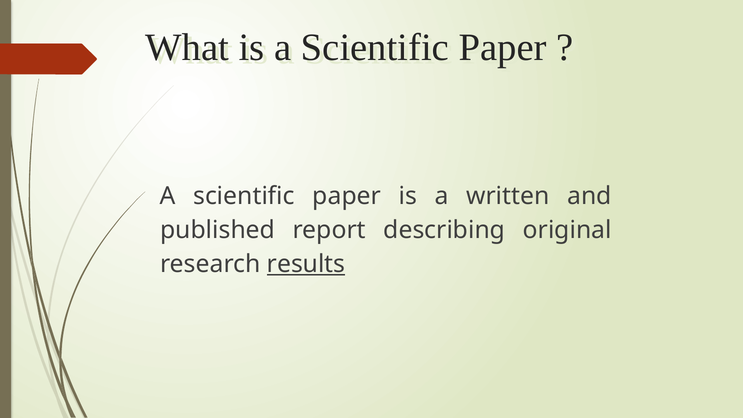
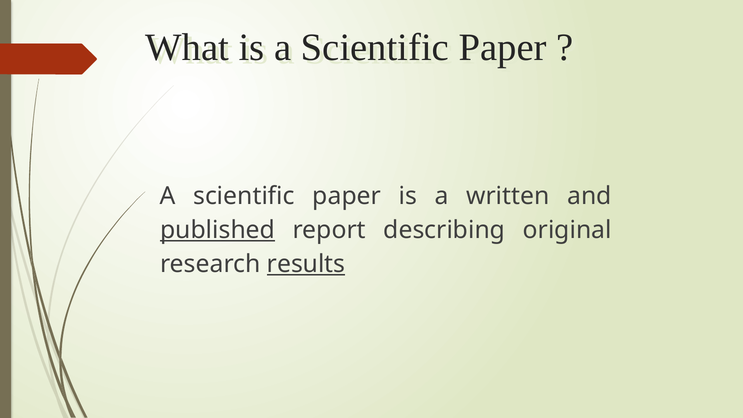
published underline: none -> present (218, 230)
